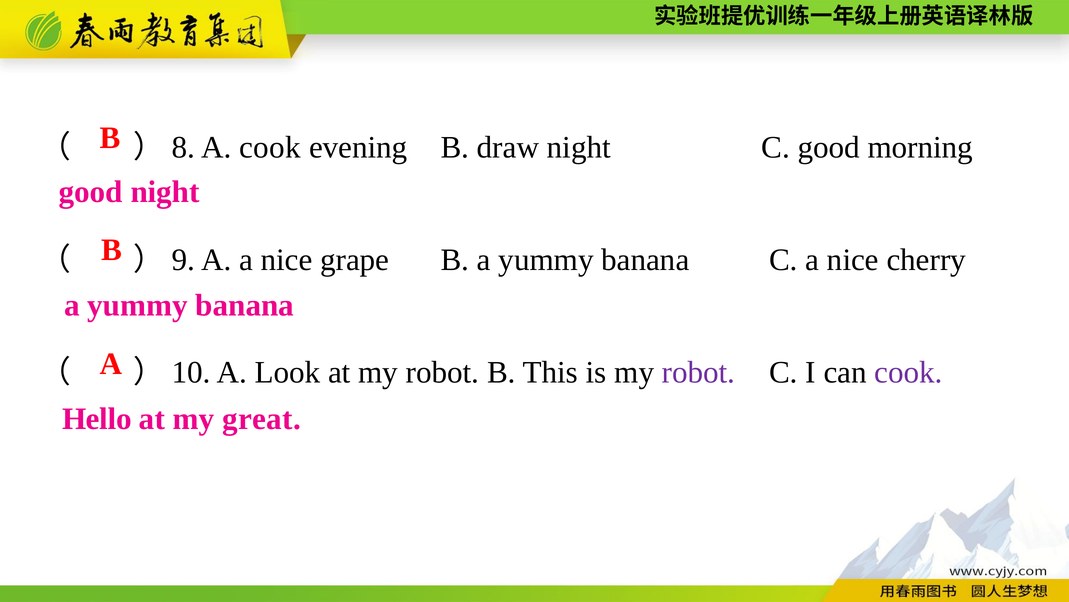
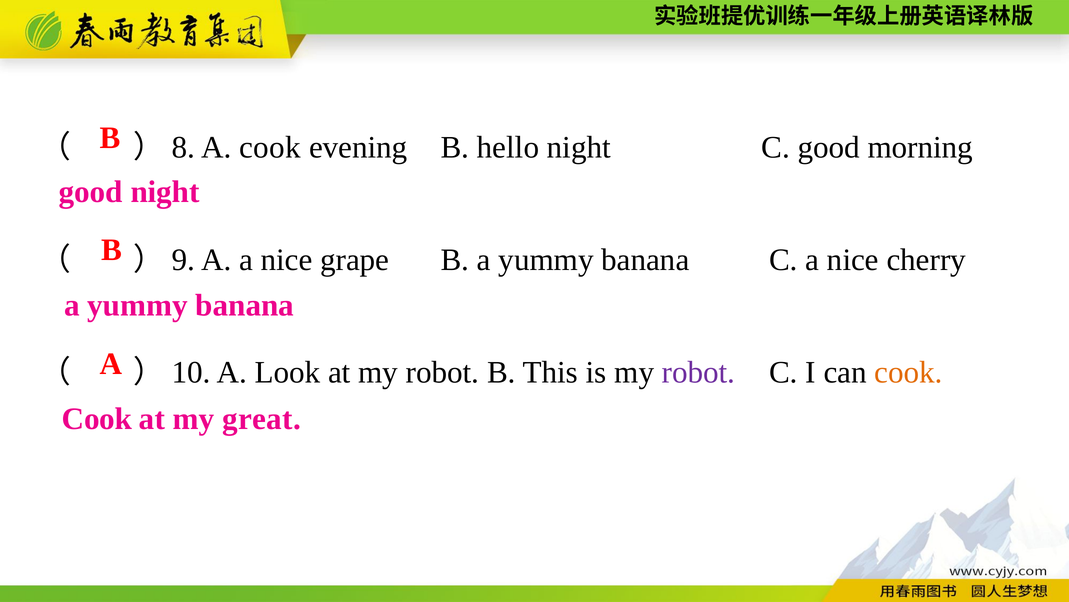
draw: draw -> hello (508, 147)
cook colour: purple -> orange (909, 372)
Hello: Hello -> Cook (97, 419)
